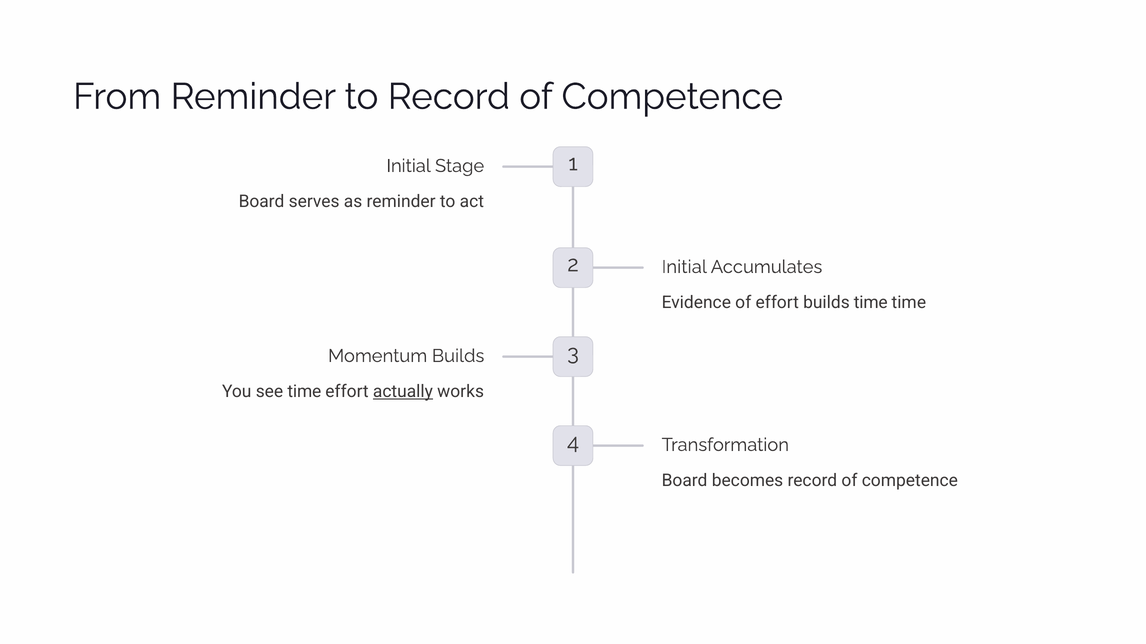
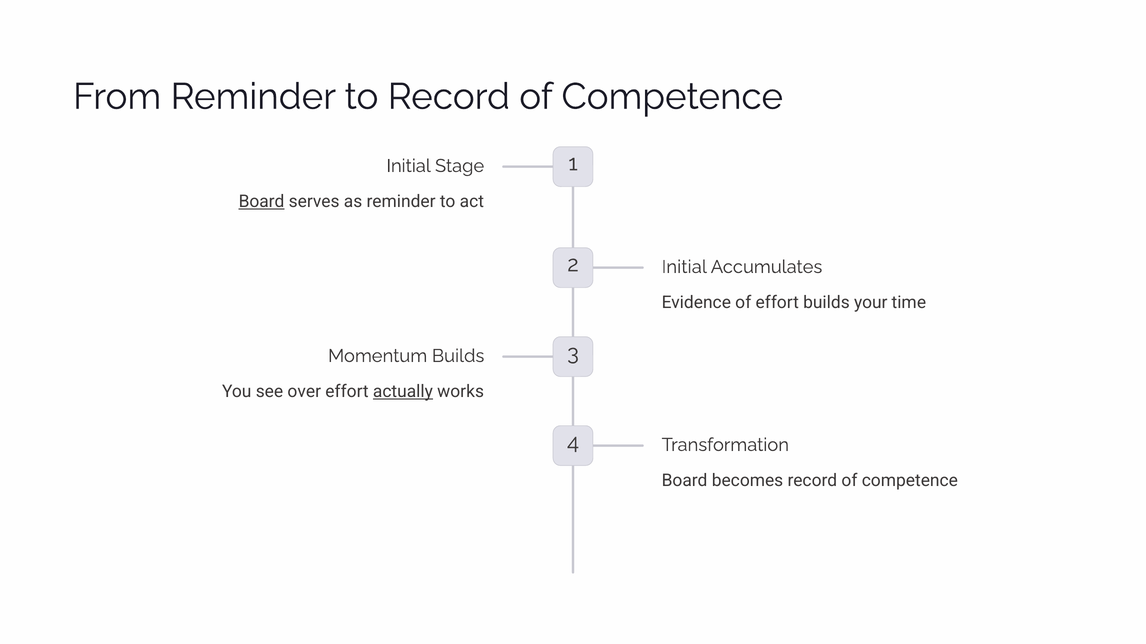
Board underline: none -> present (262, 202)
builds time: time -> your (871, 303)
see time: time -> over (304, 392)
